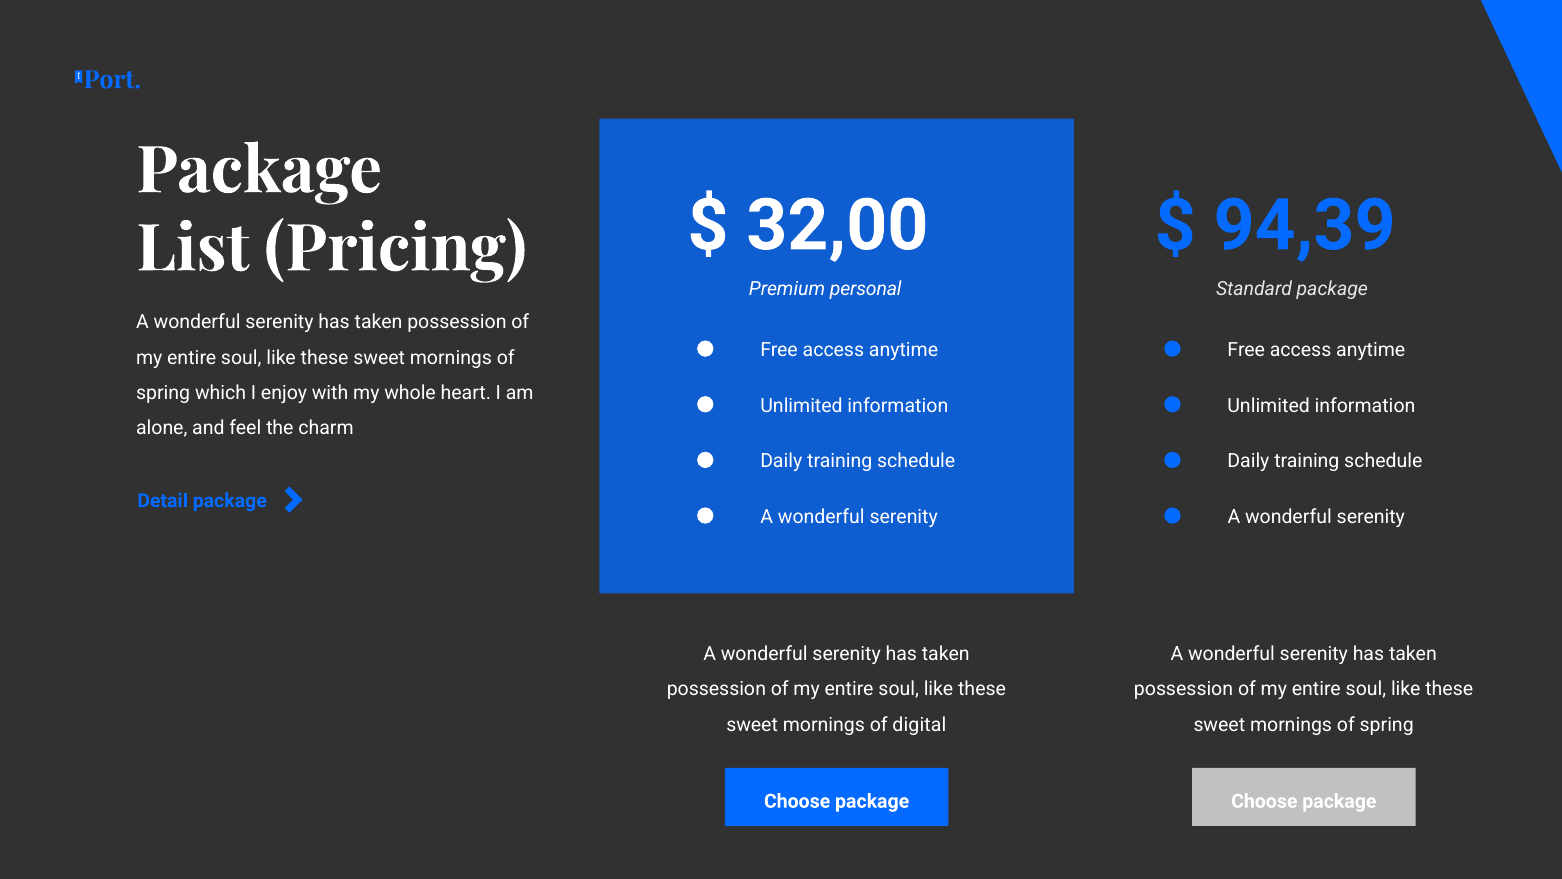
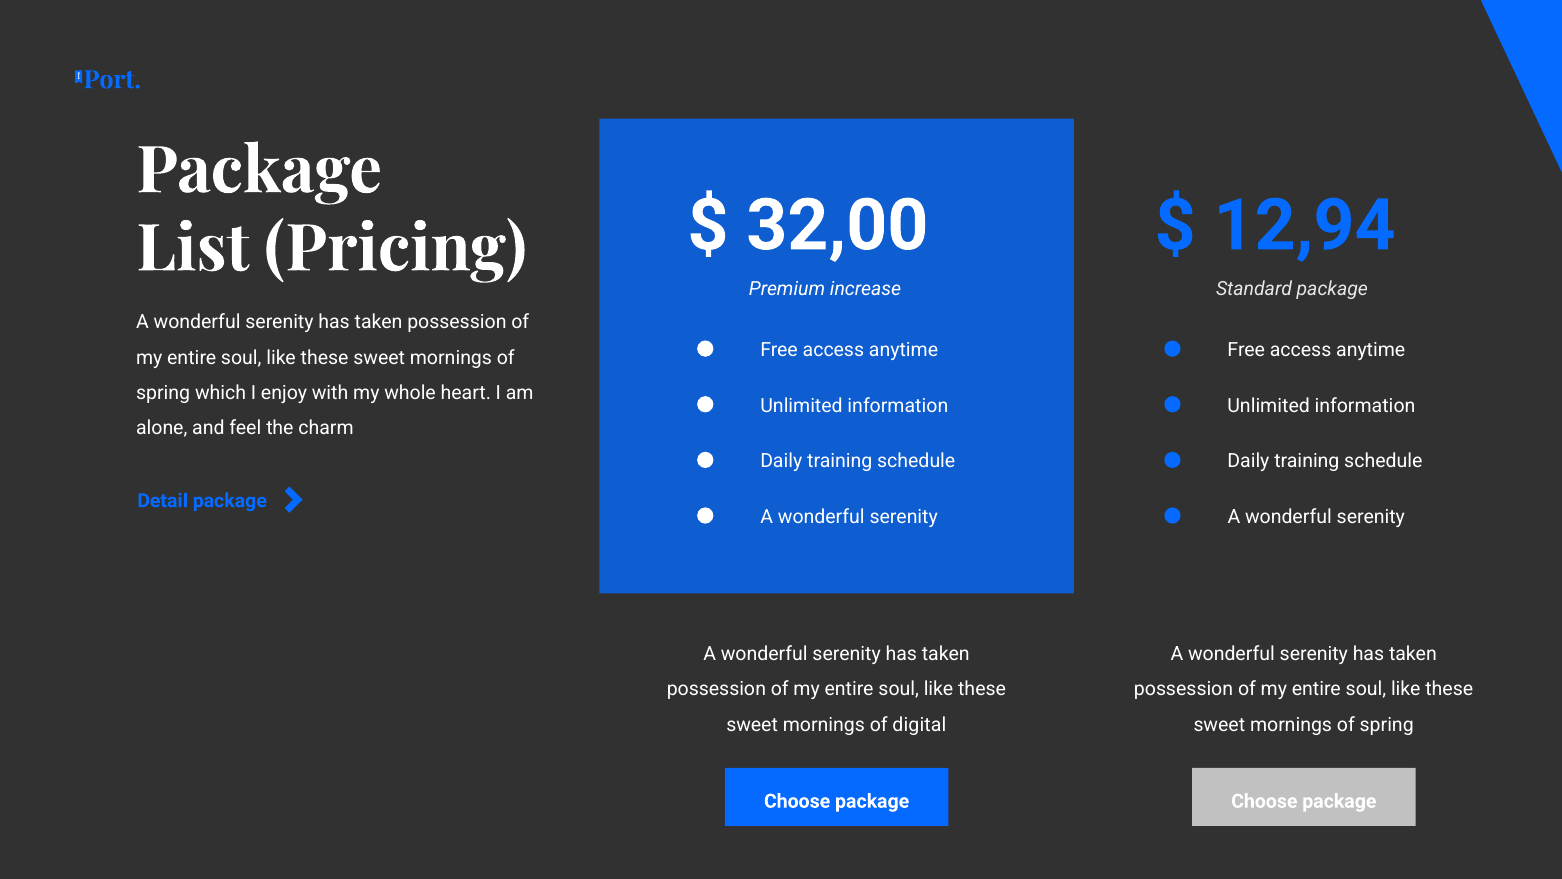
94,39: 94,39 -> 12,94 (1304, 226)
personal: personal -> increase (866, 289)
